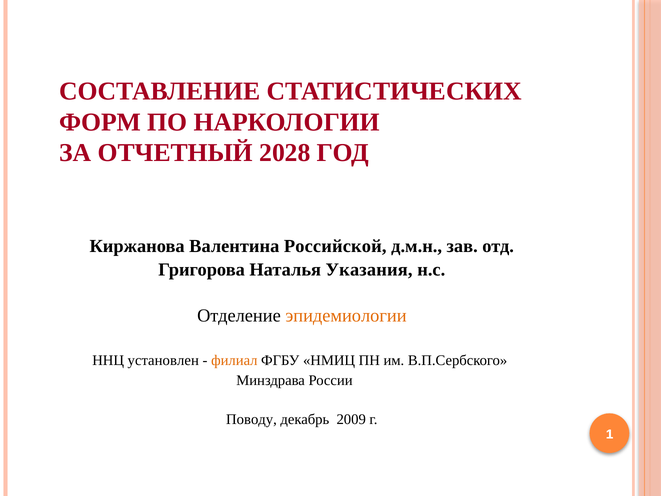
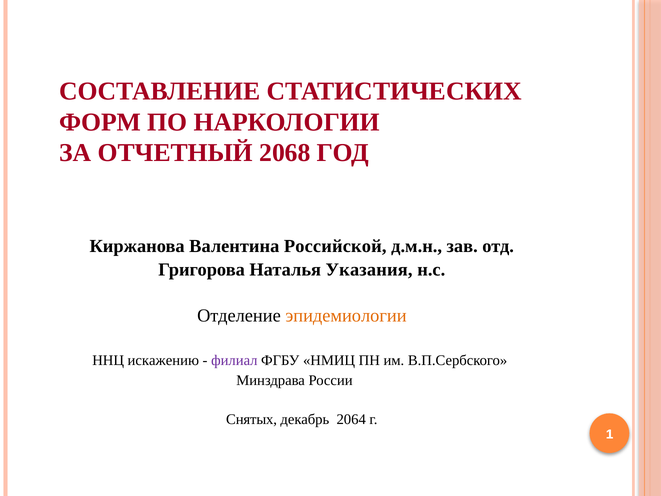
2028: 2028 -> 2068 (285, 153)
установлен: установлен -> искажению (163, 360)
филиал colour: orange -> purple (234, 360)
Поводу: Поводу -> Снятых (252, 419)
2009: 2009 -> 2064 (351, 419)
